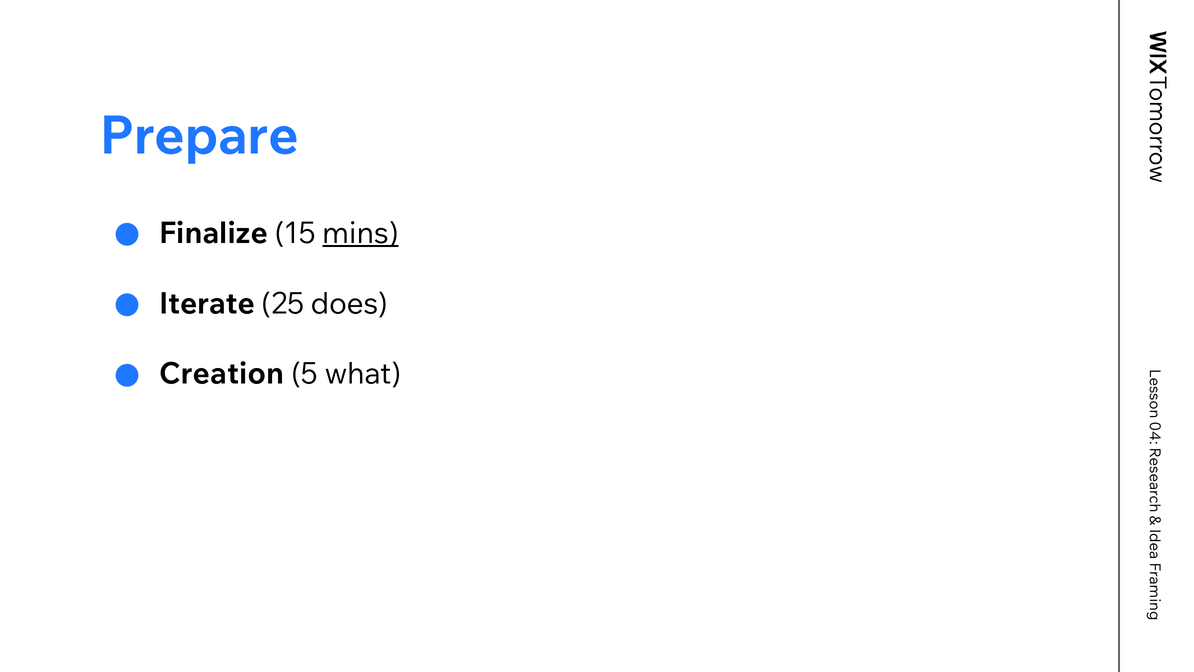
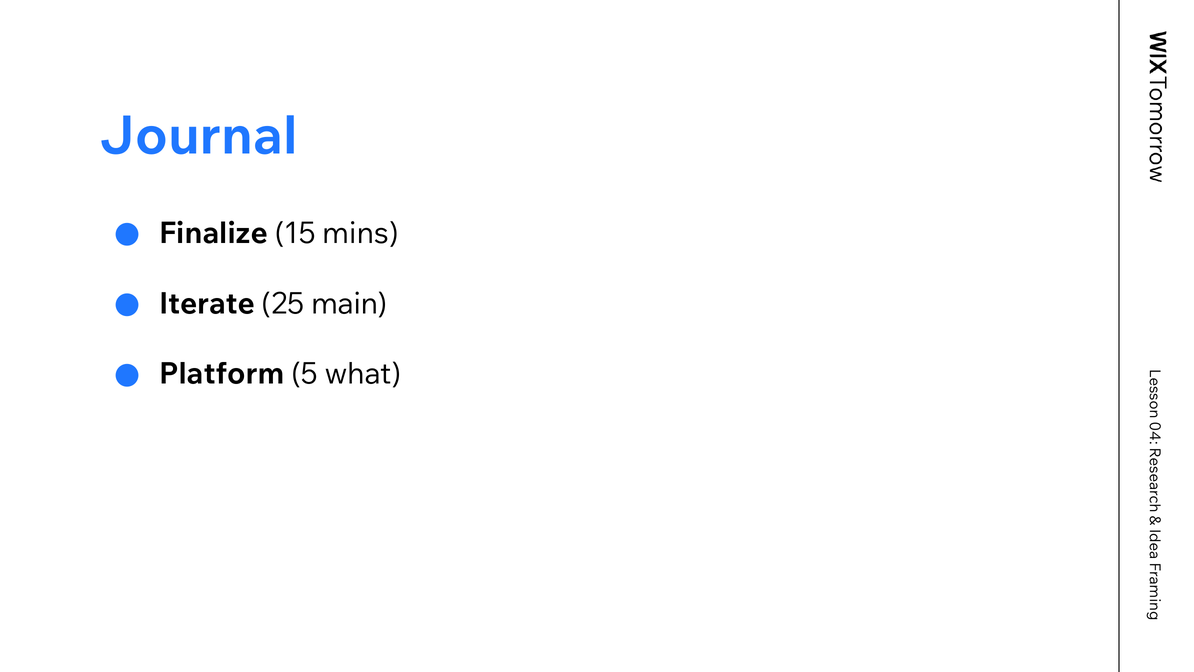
Prepare: Prepare -> Journal (199, 136)
mins underline: present -> none (361, 233)
does: does -> main (349, 304)
Creation: Creation -> Platform (222, 374)
